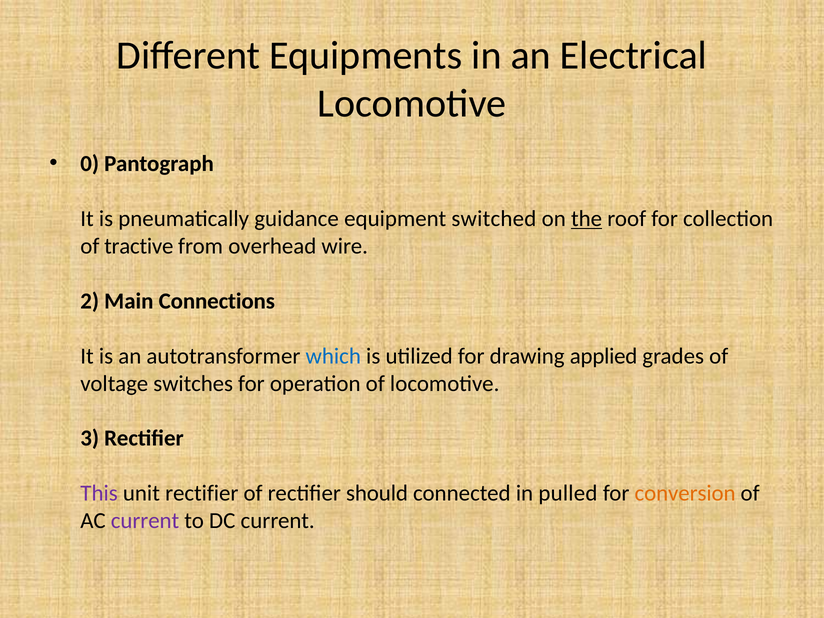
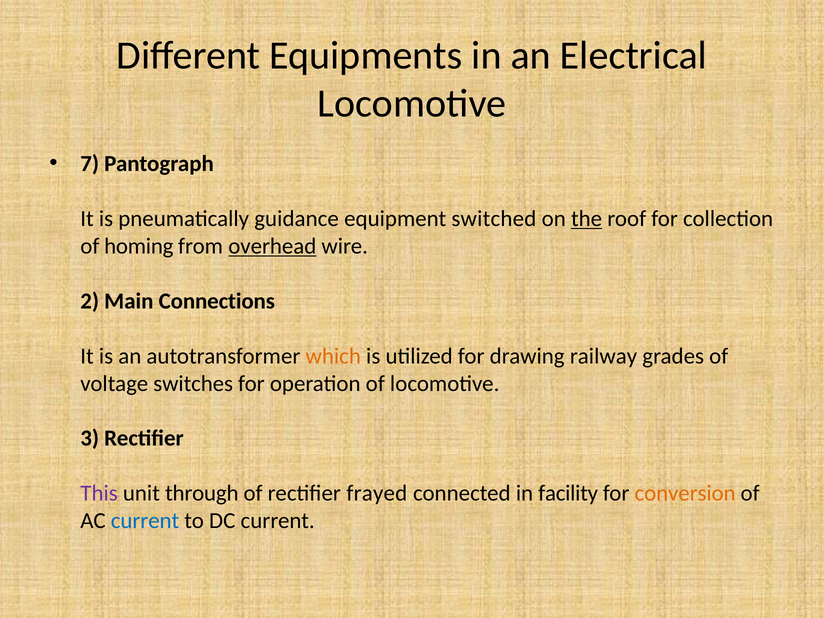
0: 0 -> 7 (90, 164)
tractive: tractive -> homing (139, 246)
overhead underline: none -> present (272, 246)
which colour: blue -> orange (333, 356)
applied: applied -> railway (604, 356)
unit rectifier: rectifier -> through (202, 493)
should: should -> frayed (377, 493)
pulled: pulled -> facility (568, 493)
current colour: purple -> blue (145, 521)
